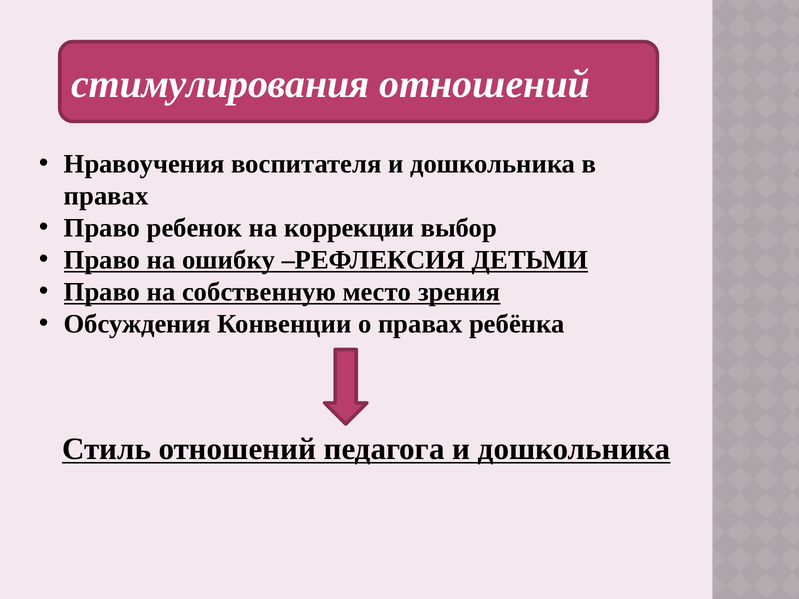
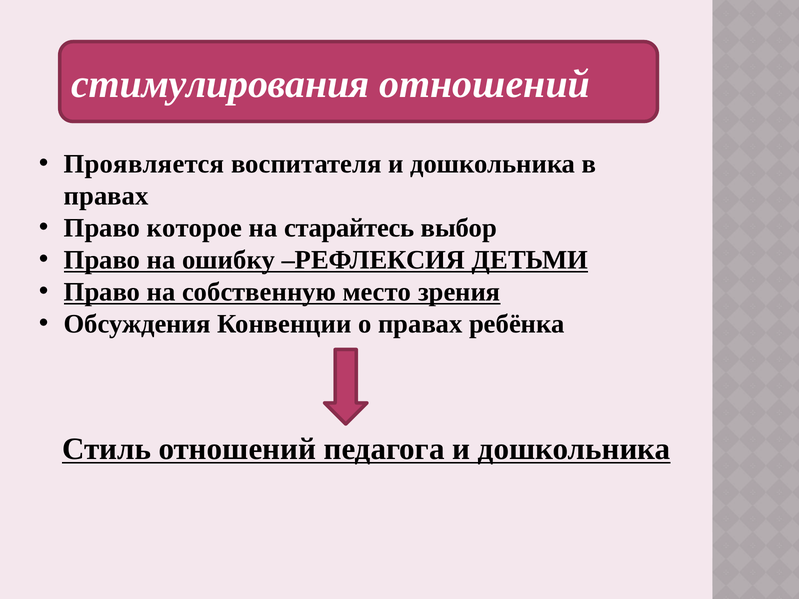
Нравоучения: Нравоучения -> Проявляется (144, 164)
ребенок: ребенок -> которое (195, 228)
коррекции: коррекции -> старайтесь (349, 228)
